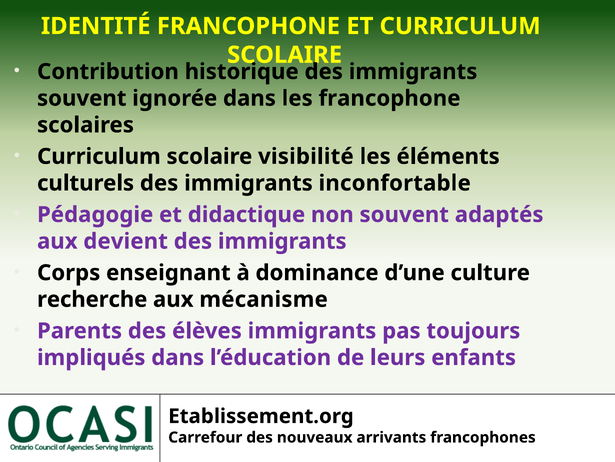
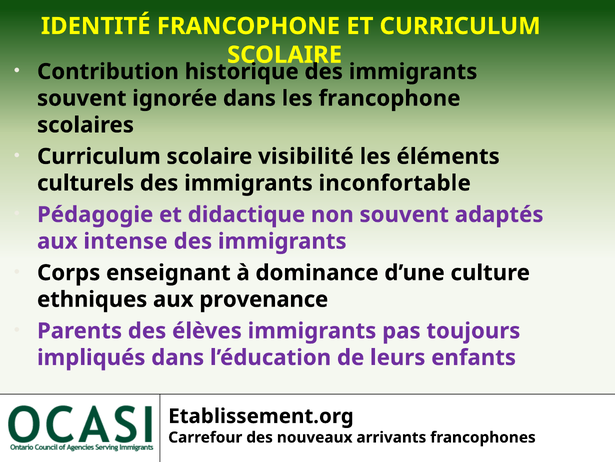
devient: devient -> intense (126, 241)
recherche: recherche -> ethniques (92, 299)
mécanisme: mécanisme -> provenance (264, 299)
